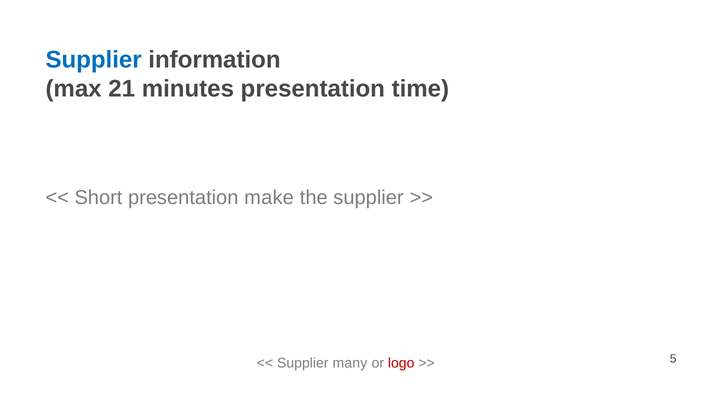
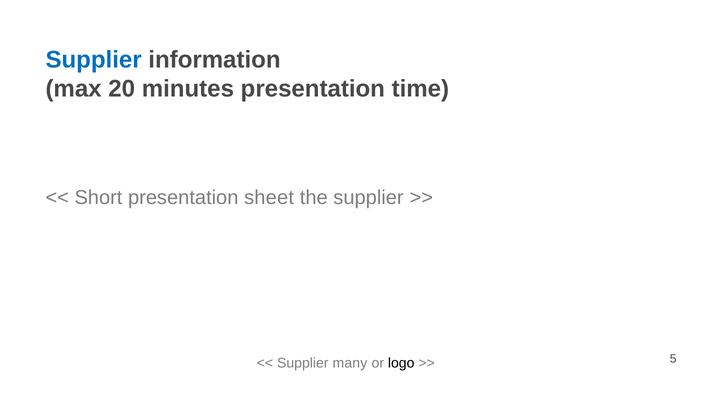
21: 21 -> 20 (122, 89)
make: make -> sheet (269, 198)
logo colour: red -> black (401, 363)
